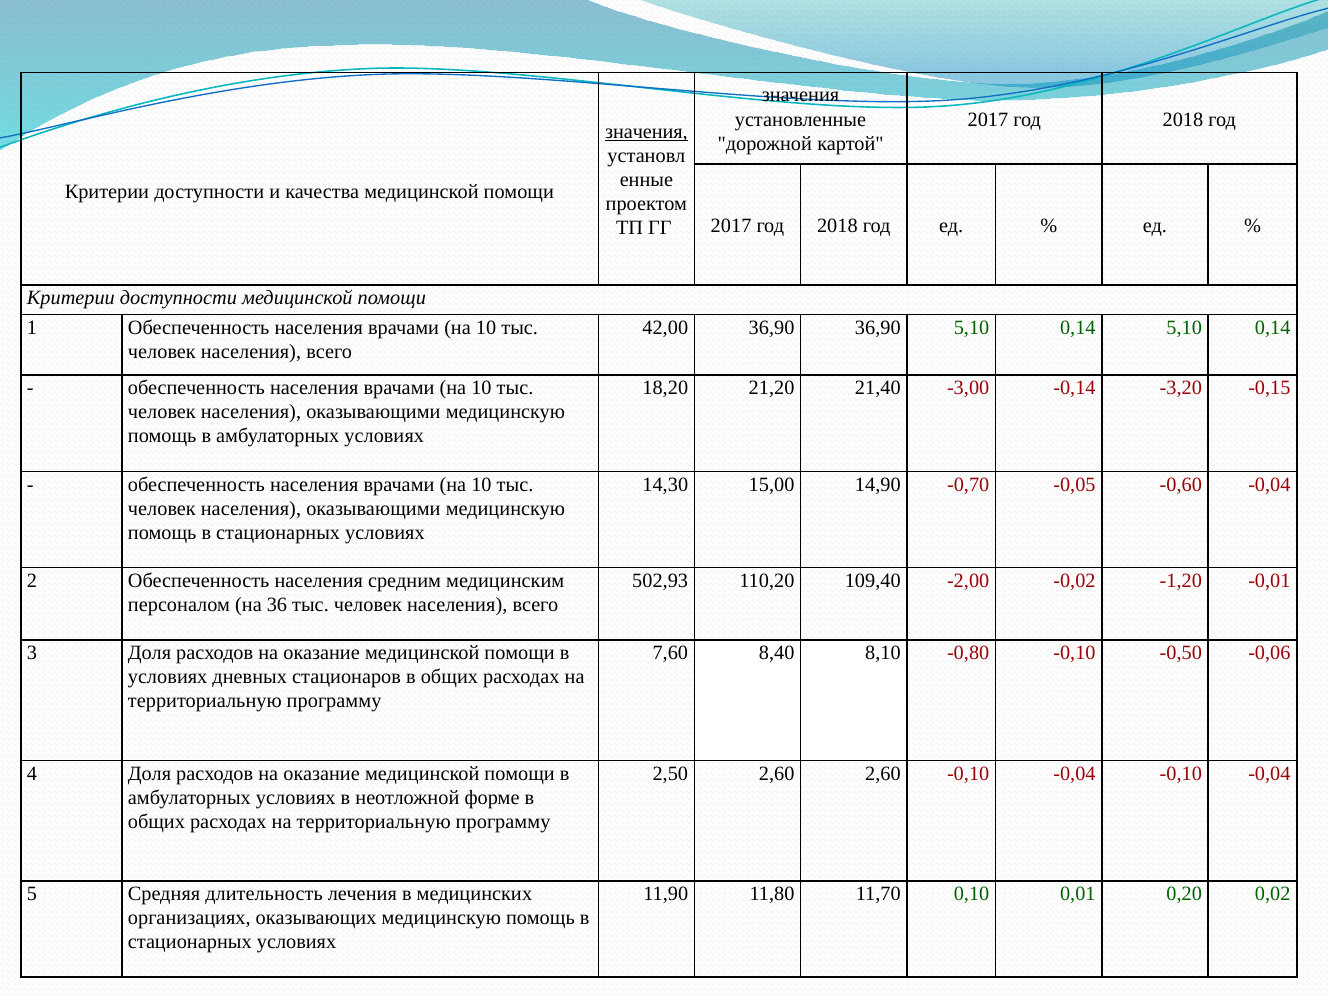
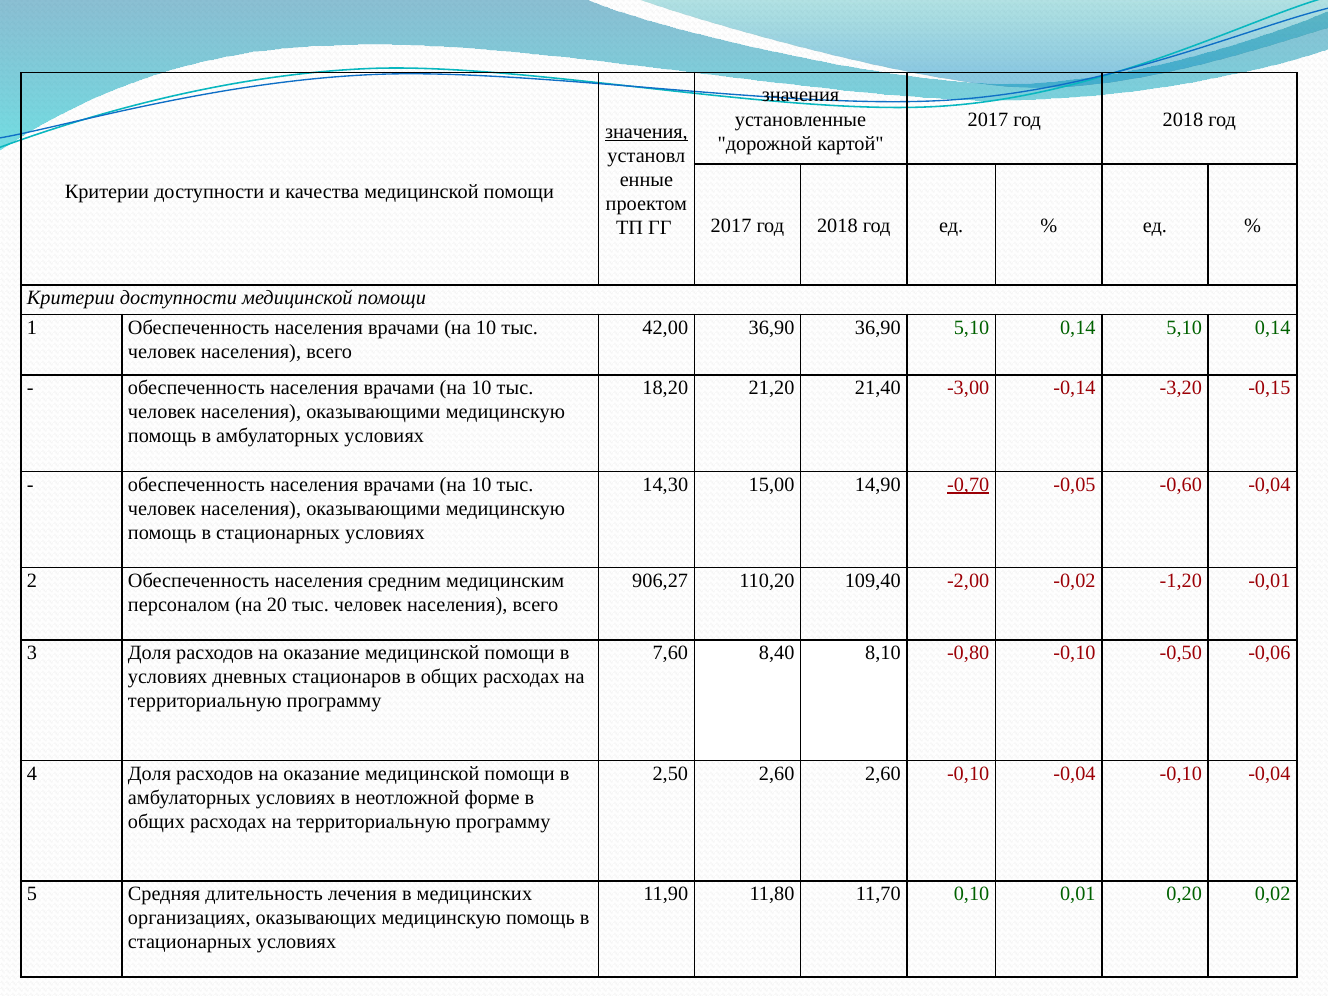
-0,70 underline: none -> present (968, 484)
502,93: 502,93 -> 906,27 (660, 581)
36: 36 -> 20 (277, 605)
